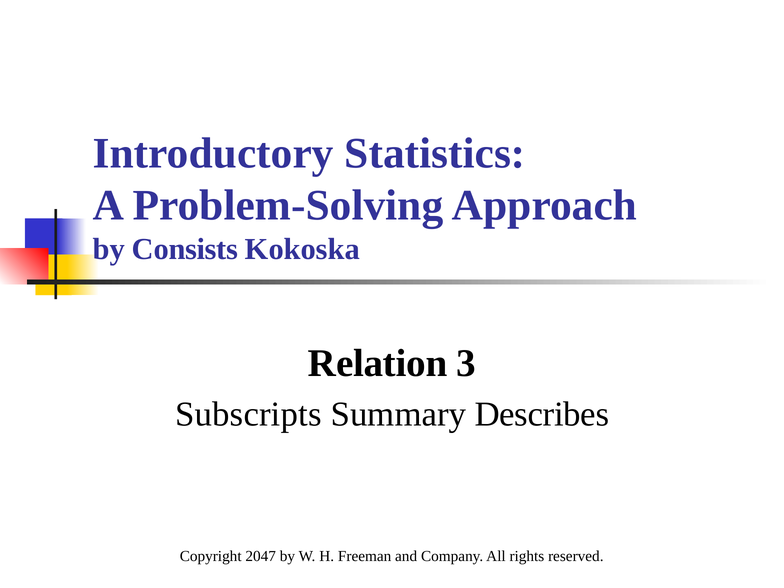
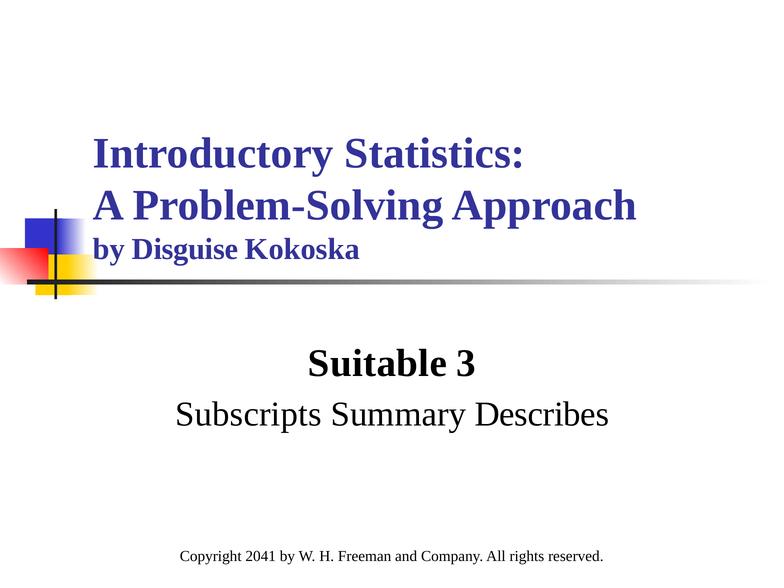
Consists: Consists -> Disguise (185, 249)
Relation: Relation -> Suitable (377, 363)
2047: 2047 -> 2041 (261, 556)
